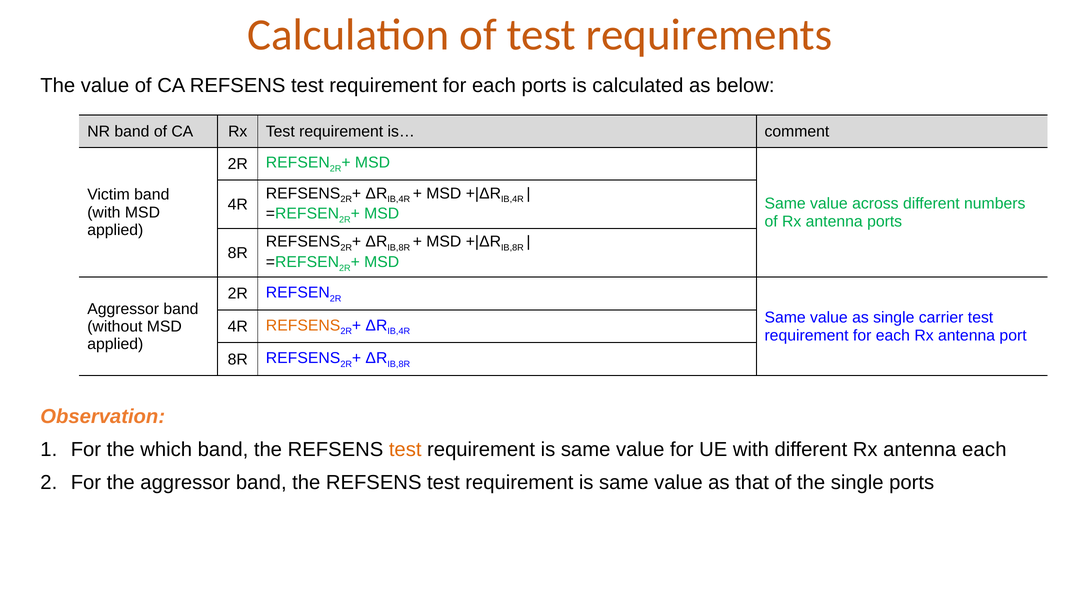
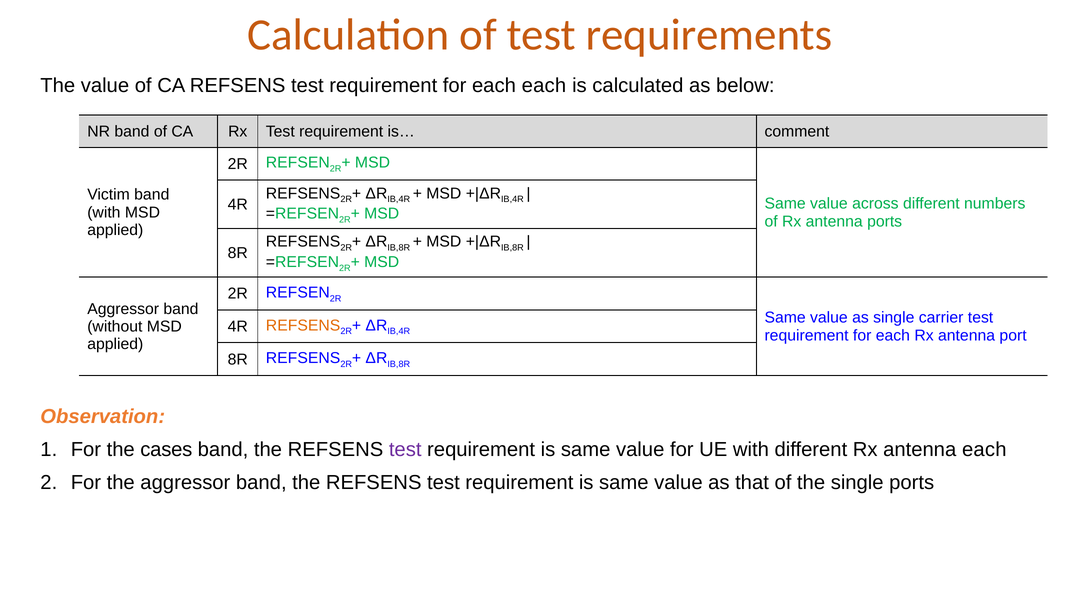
each ports: ports -> each (544, 86)
which: which -> cases (166, 450)
test colour: orange -> purple (405, 450)
